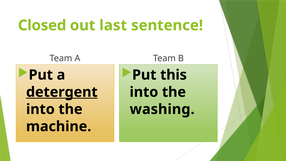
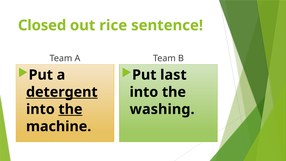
last: last -> rice (113, 25)
this: this -> last (173, 75)
the underline: none -> present (70, 109)
